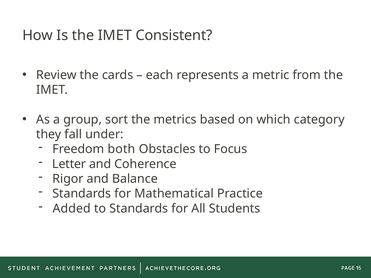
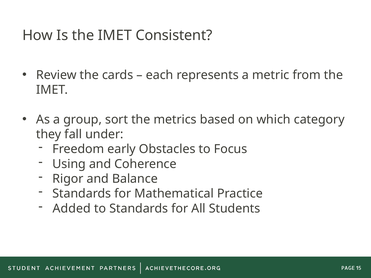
both: both -> early (122, 149)
Letter: Letter -> Using (69, 164)
